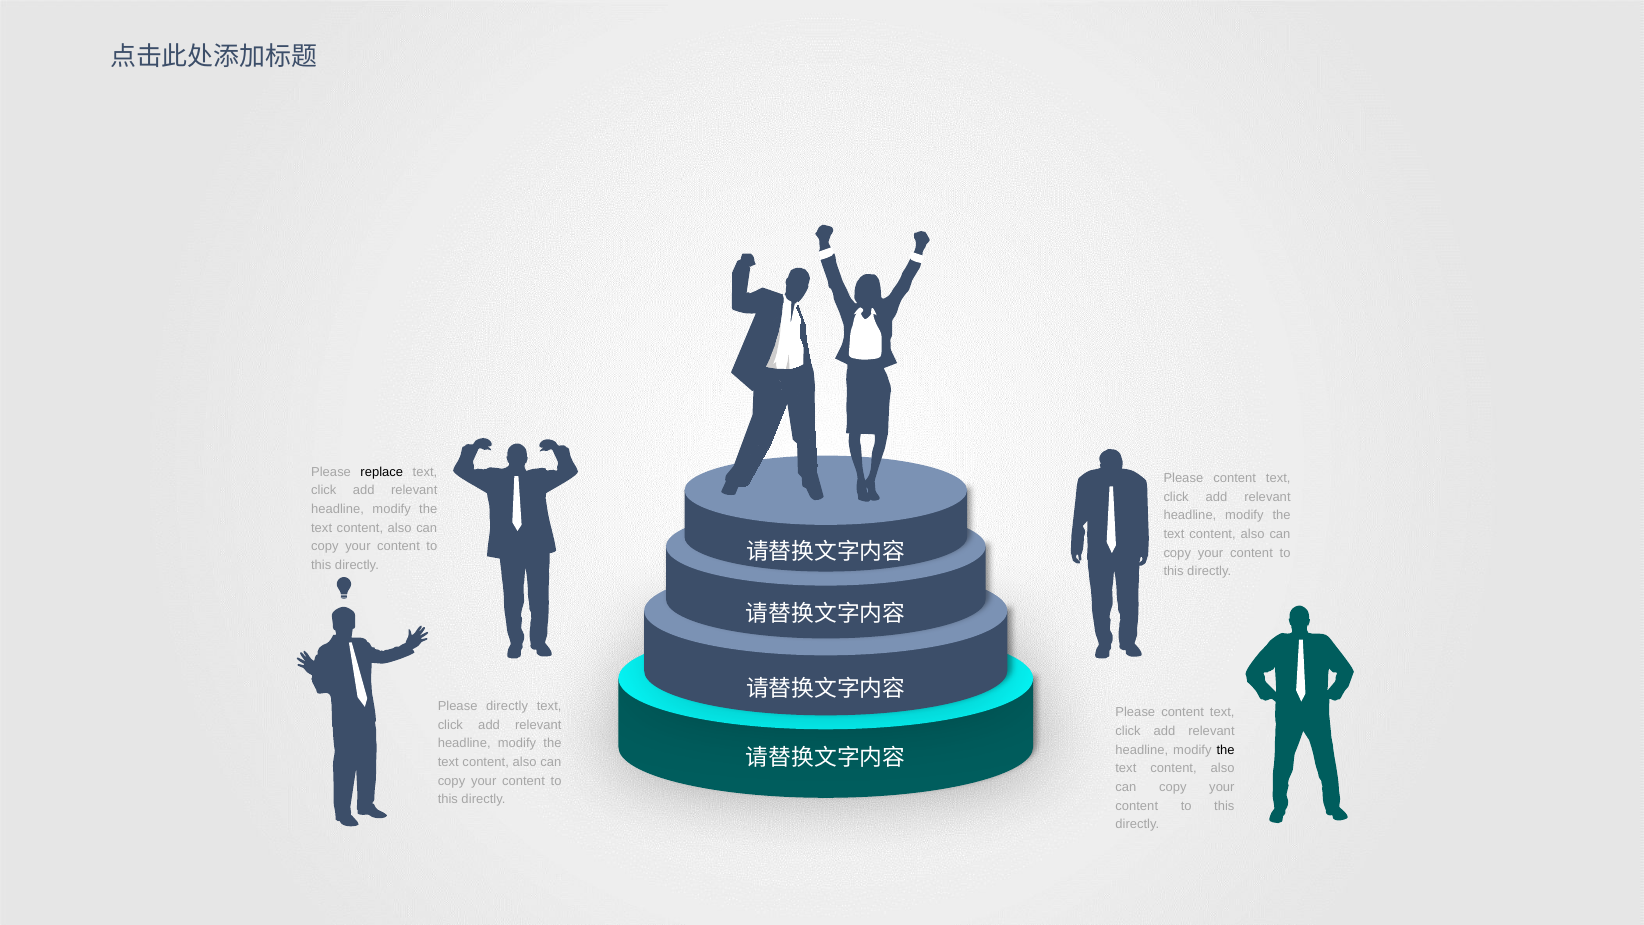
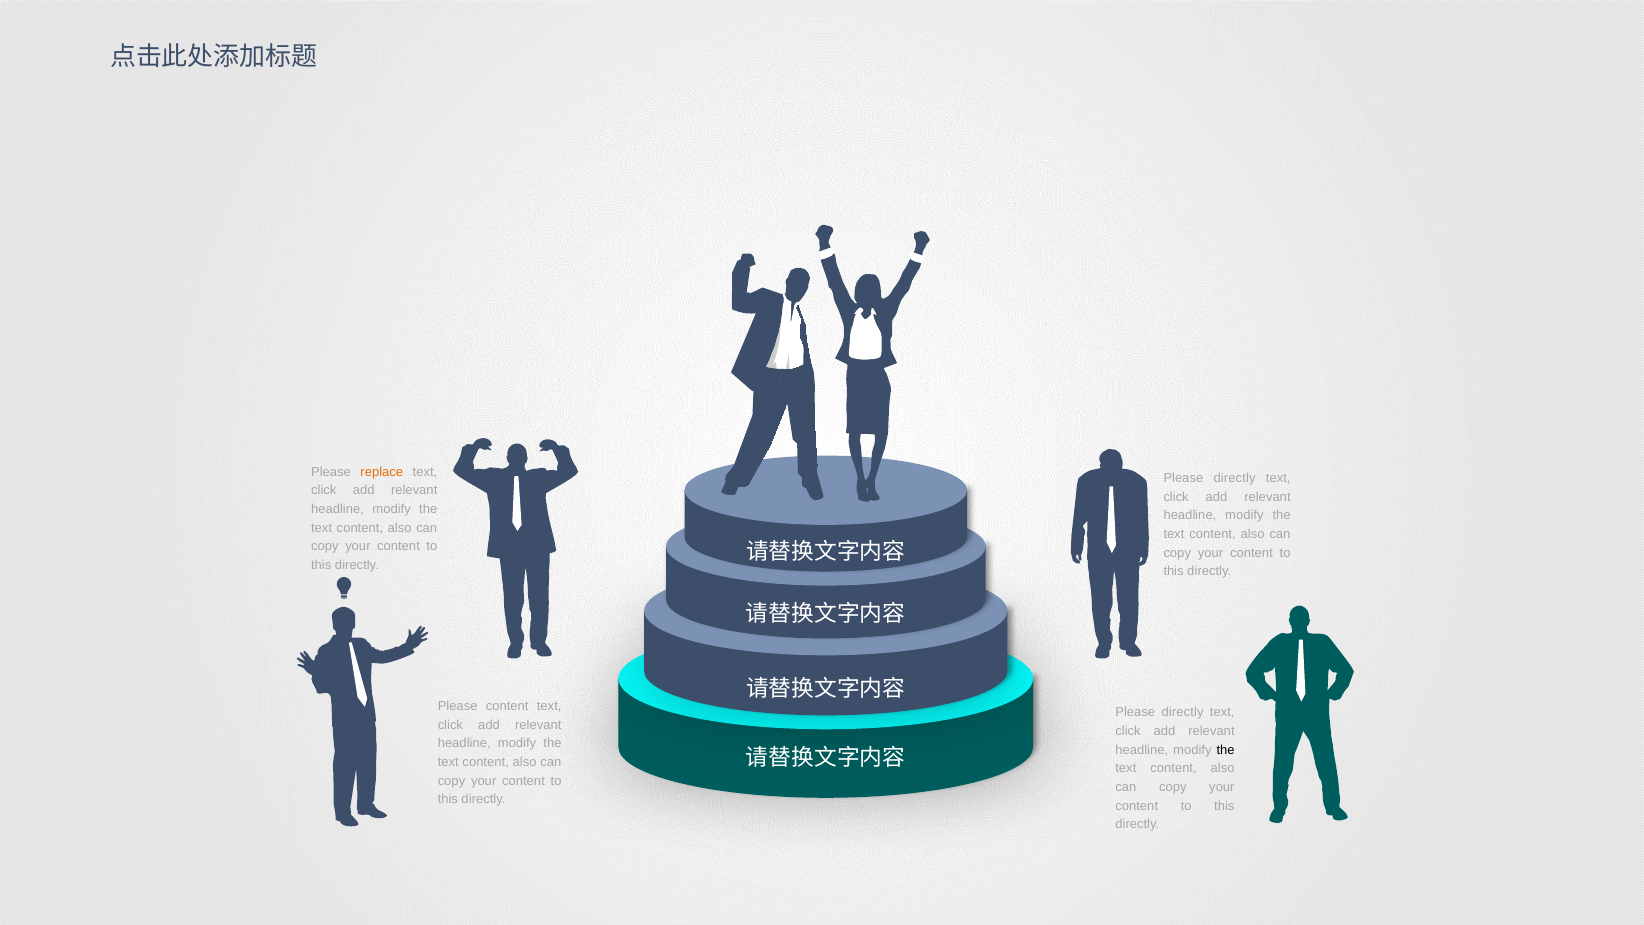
replace colour: black -> orange (382, 472)
content: content -> directly (1235, 478)
Please directly: directly -> content (507, 706)
content: content -> directly (1183, 712)
